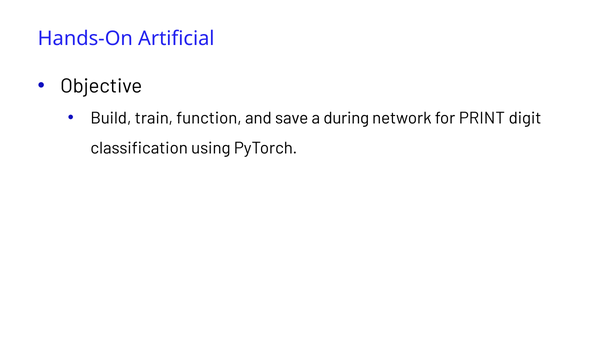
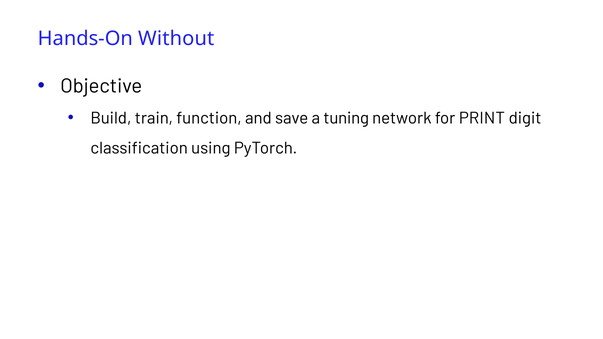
Artificial: Artificial -> Without (176, 39)
during: during -> tuning (346, 118)
